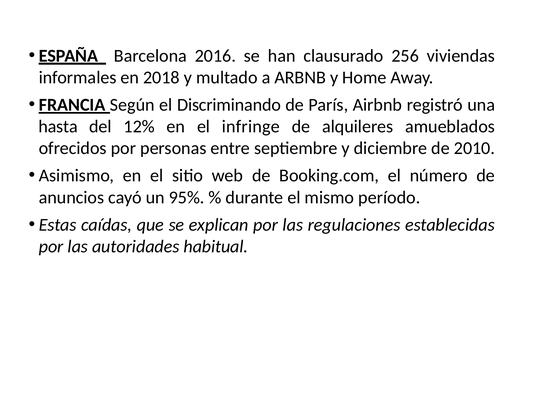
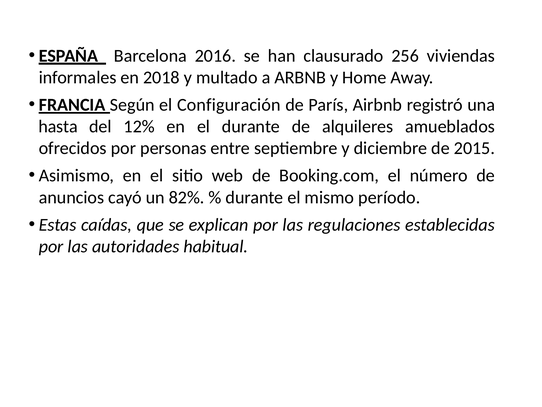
Discriminando: Discriminando -> Configuración (229, 105)
el infringe: infringe -> durante (251, 126)
2010: 2010 -> 2015 (474, 148)
95%: 95% -> 82% (187, 197)
